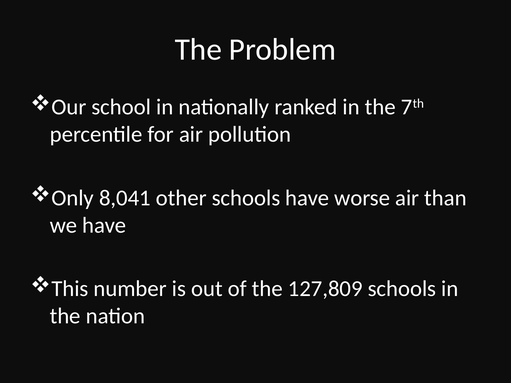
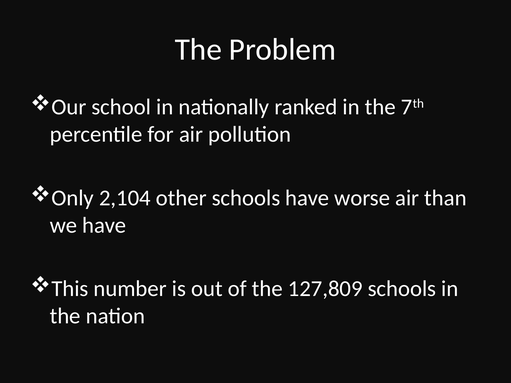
8,041: 8,041 -> 2,104 (125, 198)
